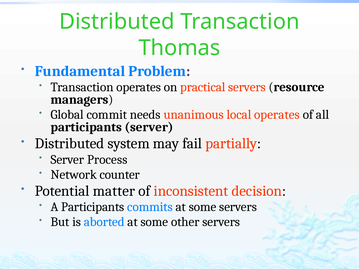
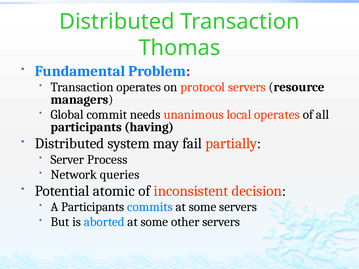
practical: practical -> protocol (203, 87)
participants server: server -> having (149, 127)
counter: counter -> queries (120, 175)
matter: matter -> atomic (114, 191)
